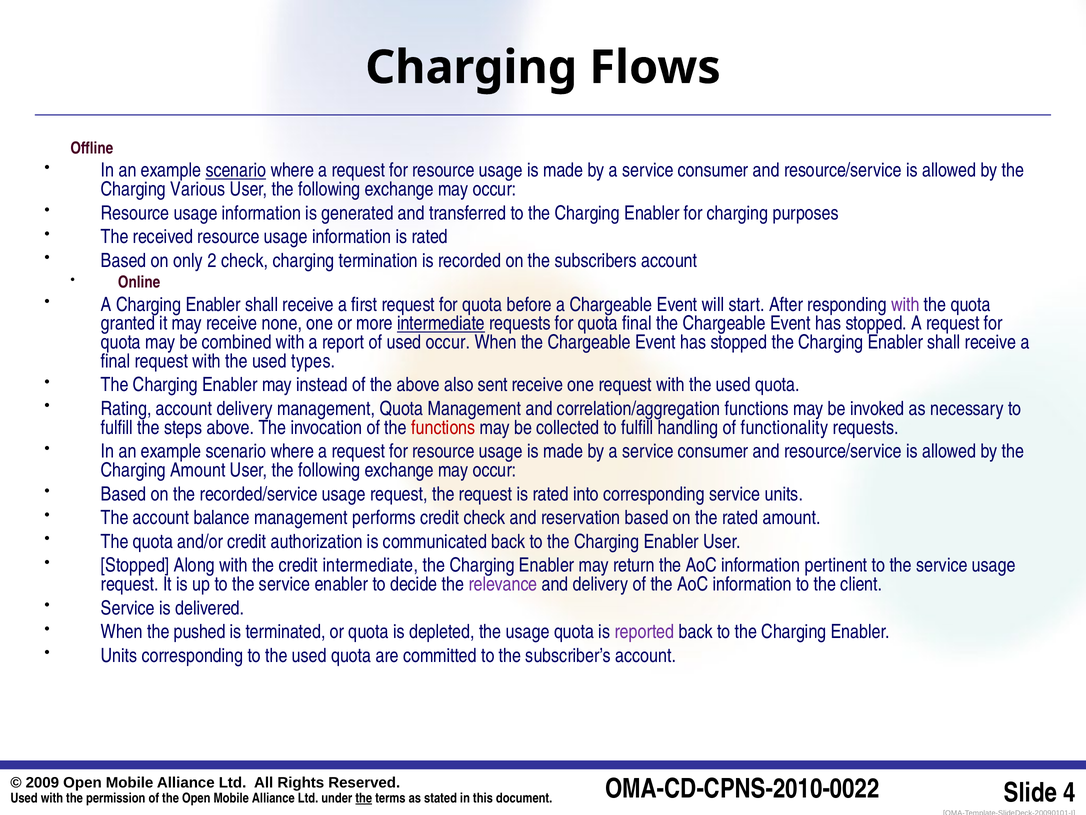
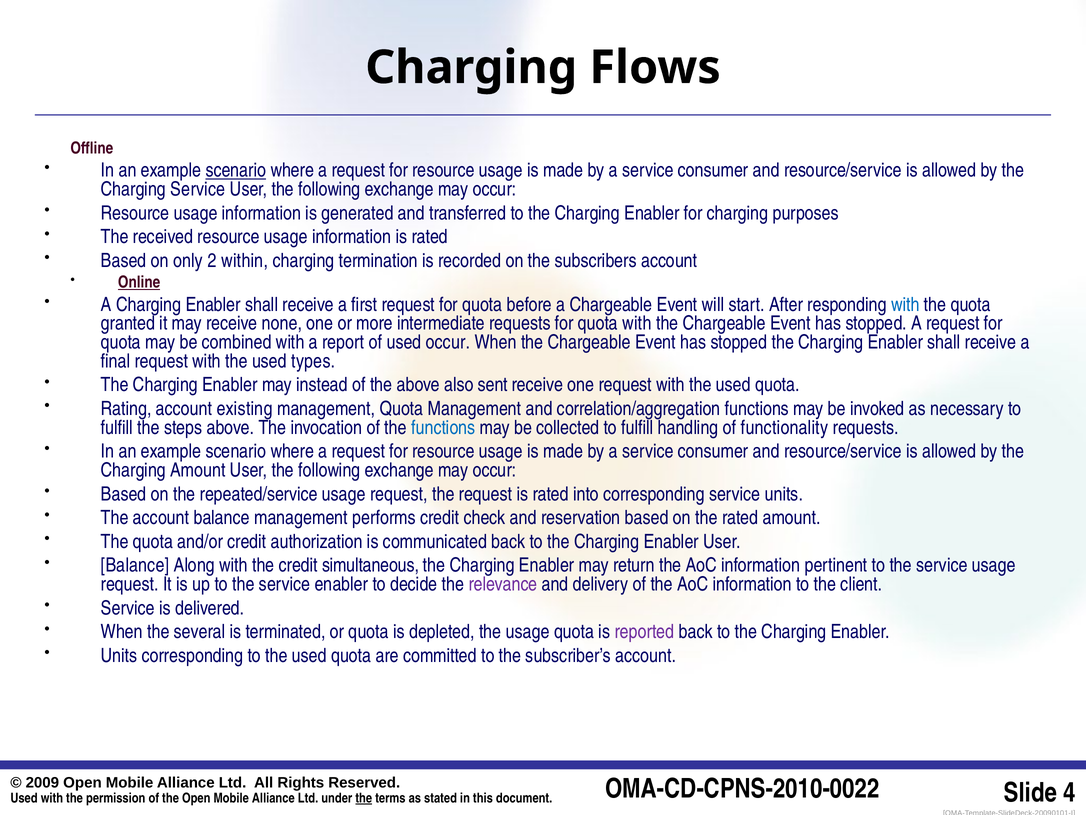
Charging Various: Various -> Service (198, 189)
2 check: check -> within (245, 261)
Online underline: none -> present (139, 282)
with colour: purple -> blue (905, 304)
intermediate underline: present -> none (441, 323)
quota final: final -> with (637, 323)
account delivery: delivery -> existing (245, 409)
functions colour: red -> blue (443, 427)
recorded/service: recorded/service -> repeated/service (259, 494)
Stopped: Stopped -> Balance (135, 565)
credit intermediate: intermediate -> simultaneous (371, 565)
pushed: pushed -> several (200, 632)
